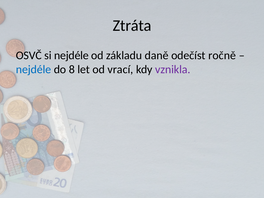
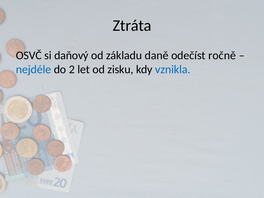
si nejdéle: nejdéle -> daňový (71, 55)
8: 8 -> 2 (72, 69)
vrací: vrací -> zisku (120, 69)
vznikla colour: purple -> blue (173, 69)
